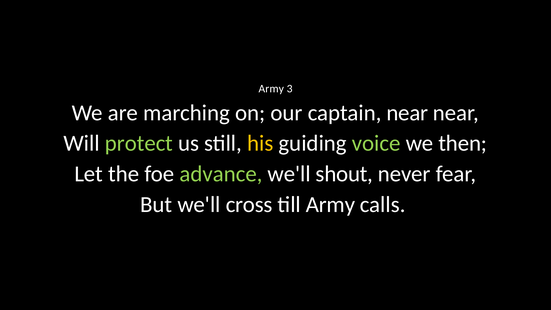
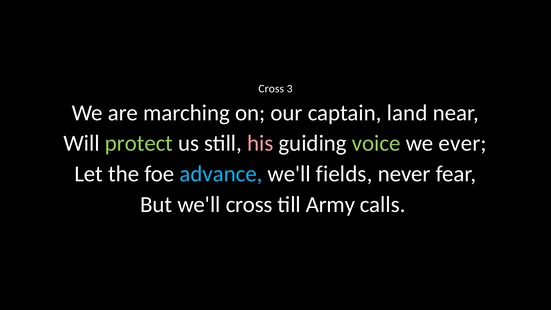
Army: Army -> Cross (271, 89)
captain near: near -> land (407, 113)
his colour: yellow -> pink (260, 143)
then: then -> ever (463, 143)
advance colour: light green -> light blue (221, 174)
shout: shout -> fields (344, 174)
